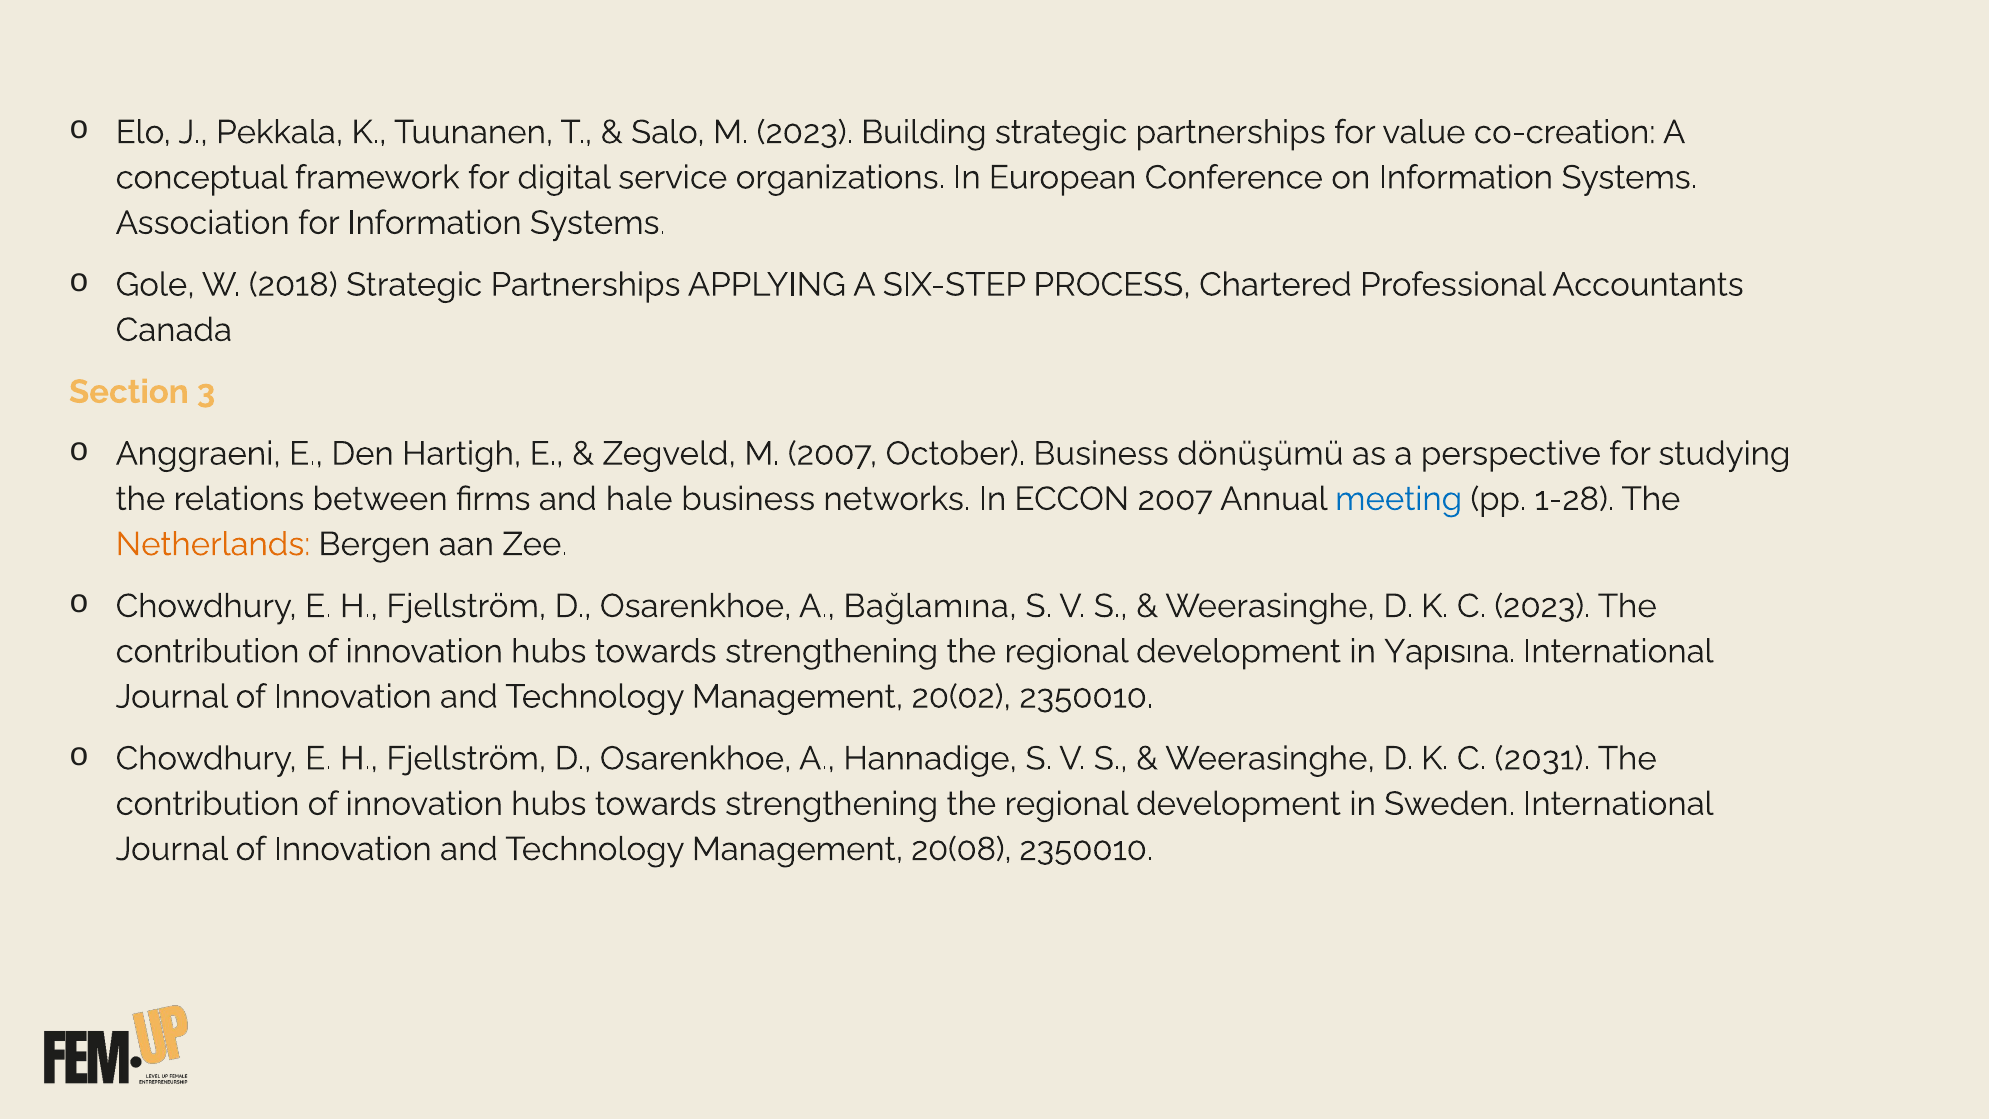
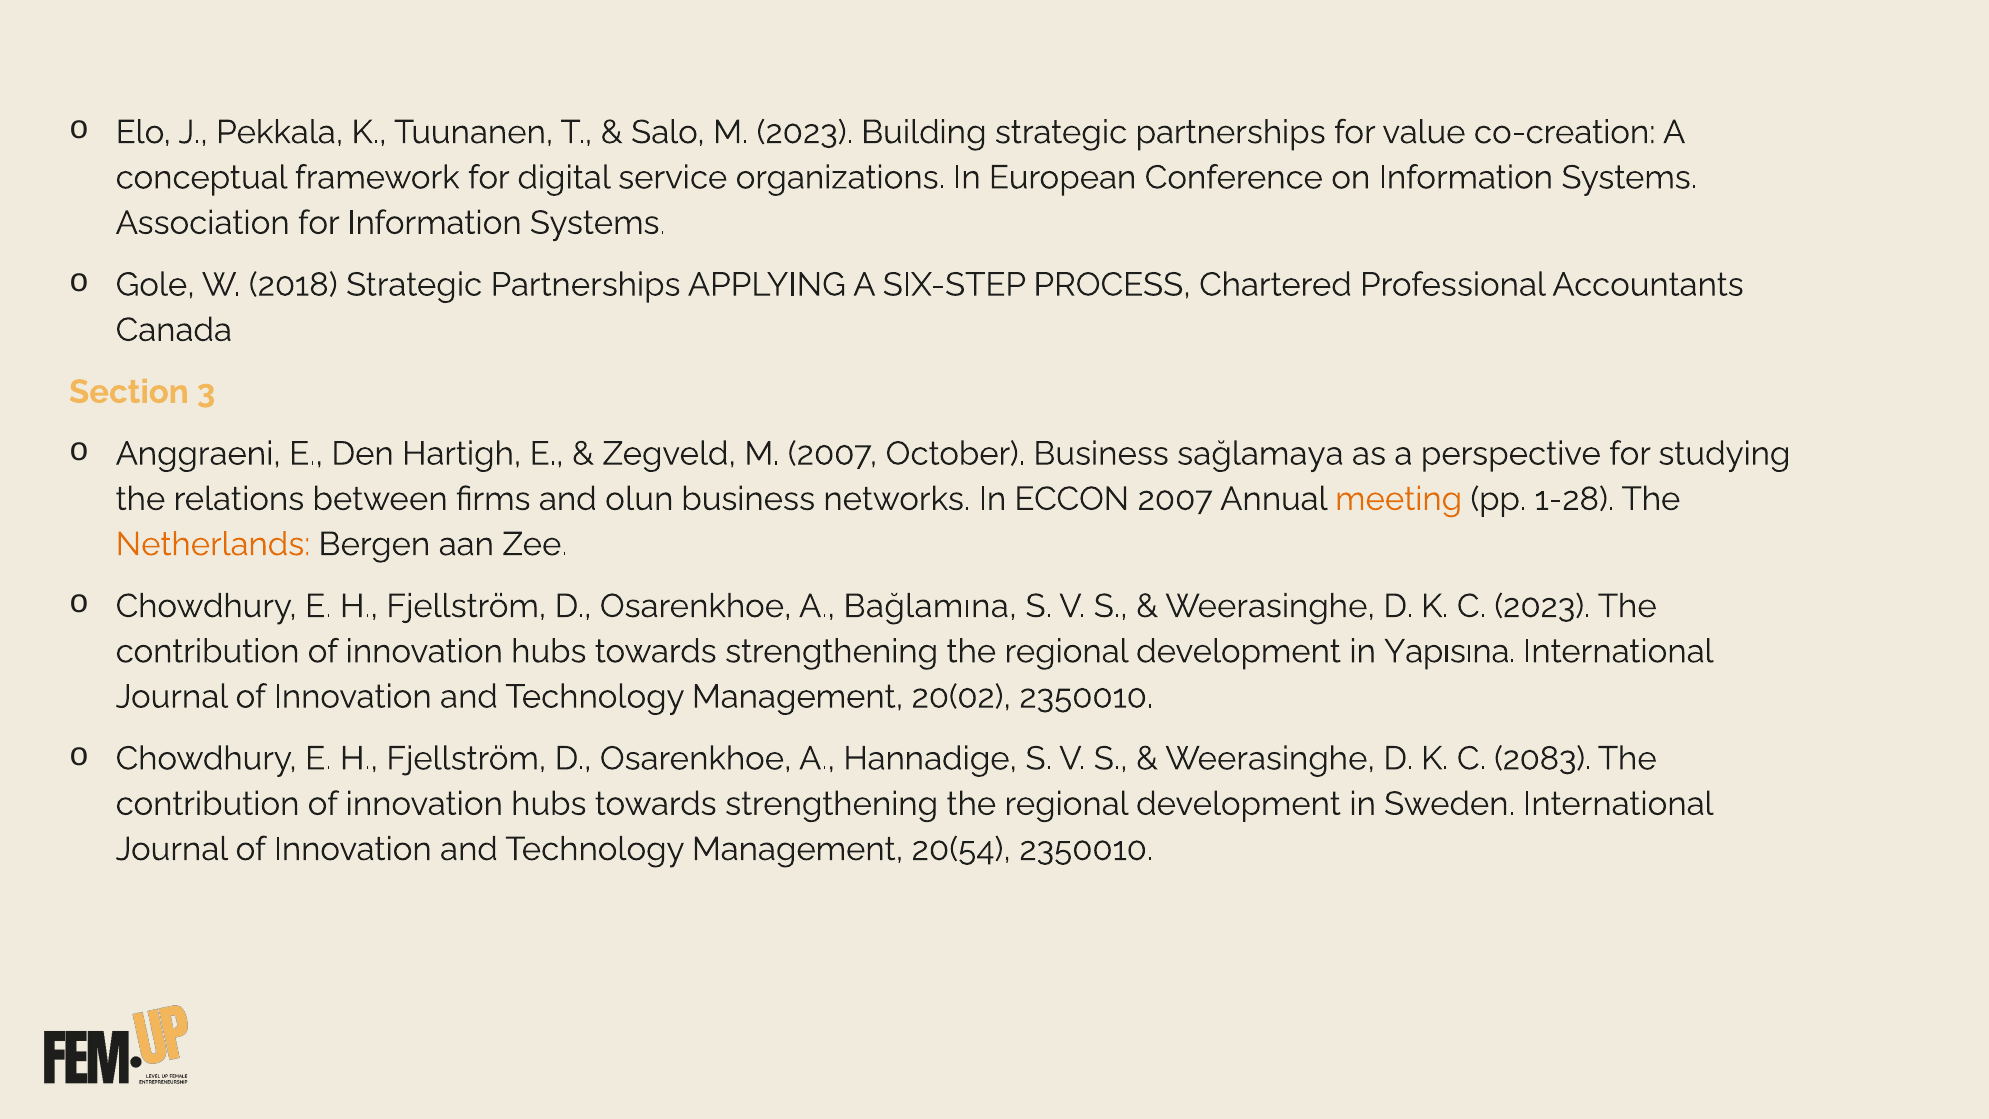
dönüşümü: dönüşümü -> sağlamaya (1260, 454)
hale: hale -> olun (639, 499)
meeting colour: blue -> orange (1399, 499)
2031: 2031 -> 2083 (1543, 758)
20(08: 20(08 -> 20(54 (961, 849)
